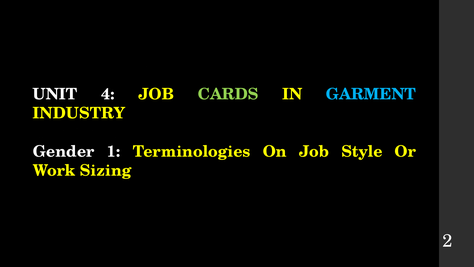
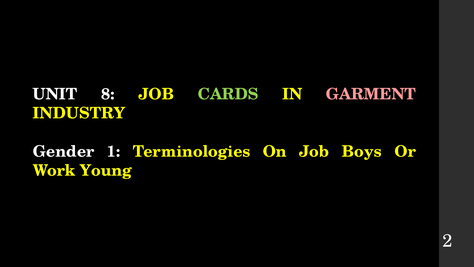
4: 4 -> 8 (108, 94)
GARMENT colour: light blue -> pink (371, 94)
Style: Style -> Boys (362, 151)
Sizing: Sizing -> Young (106, 170)
